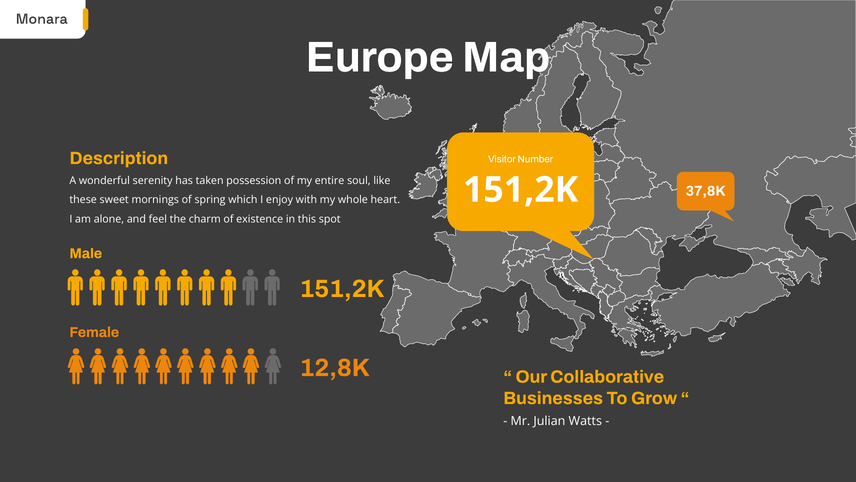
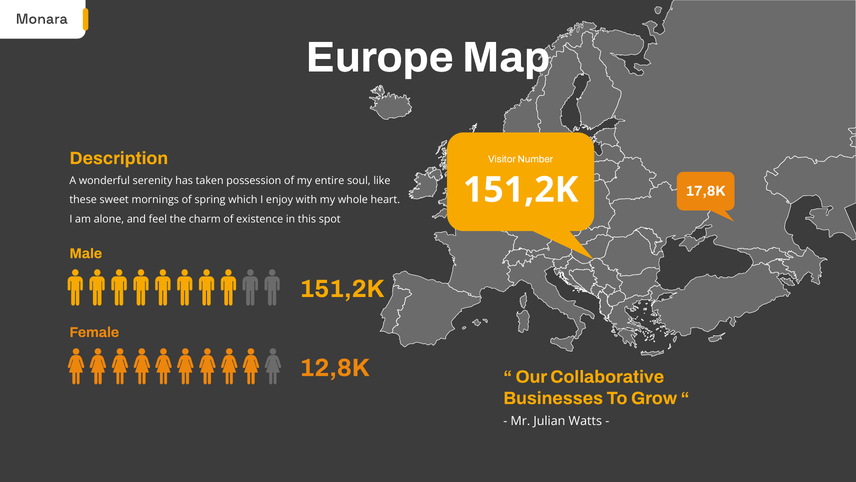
37,8K: 37,8K -> 17,8K (706, 191)
